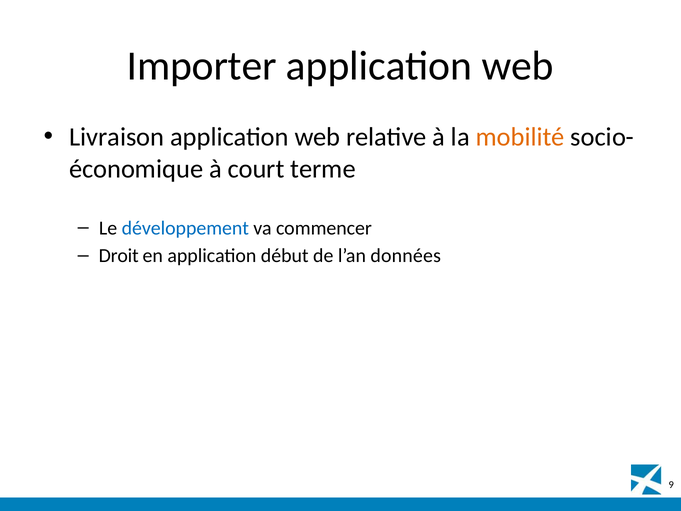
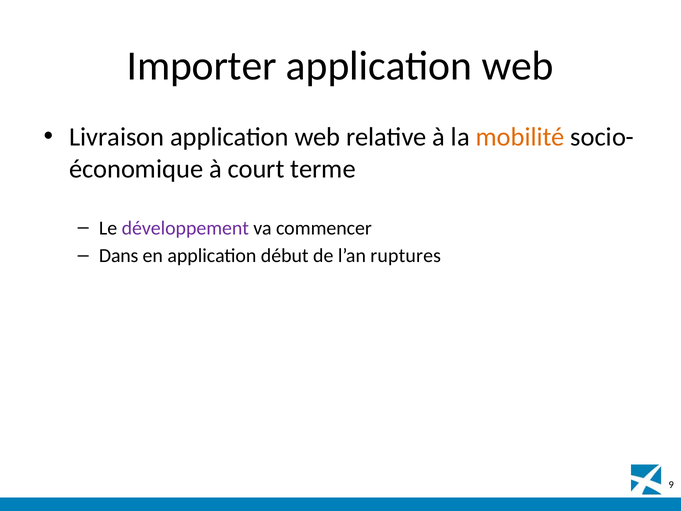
développement colour: blue -> purple (185, 228)
Droit: Droit -> Dans (119, 256)
données: données -> ruptures (406, 256)
